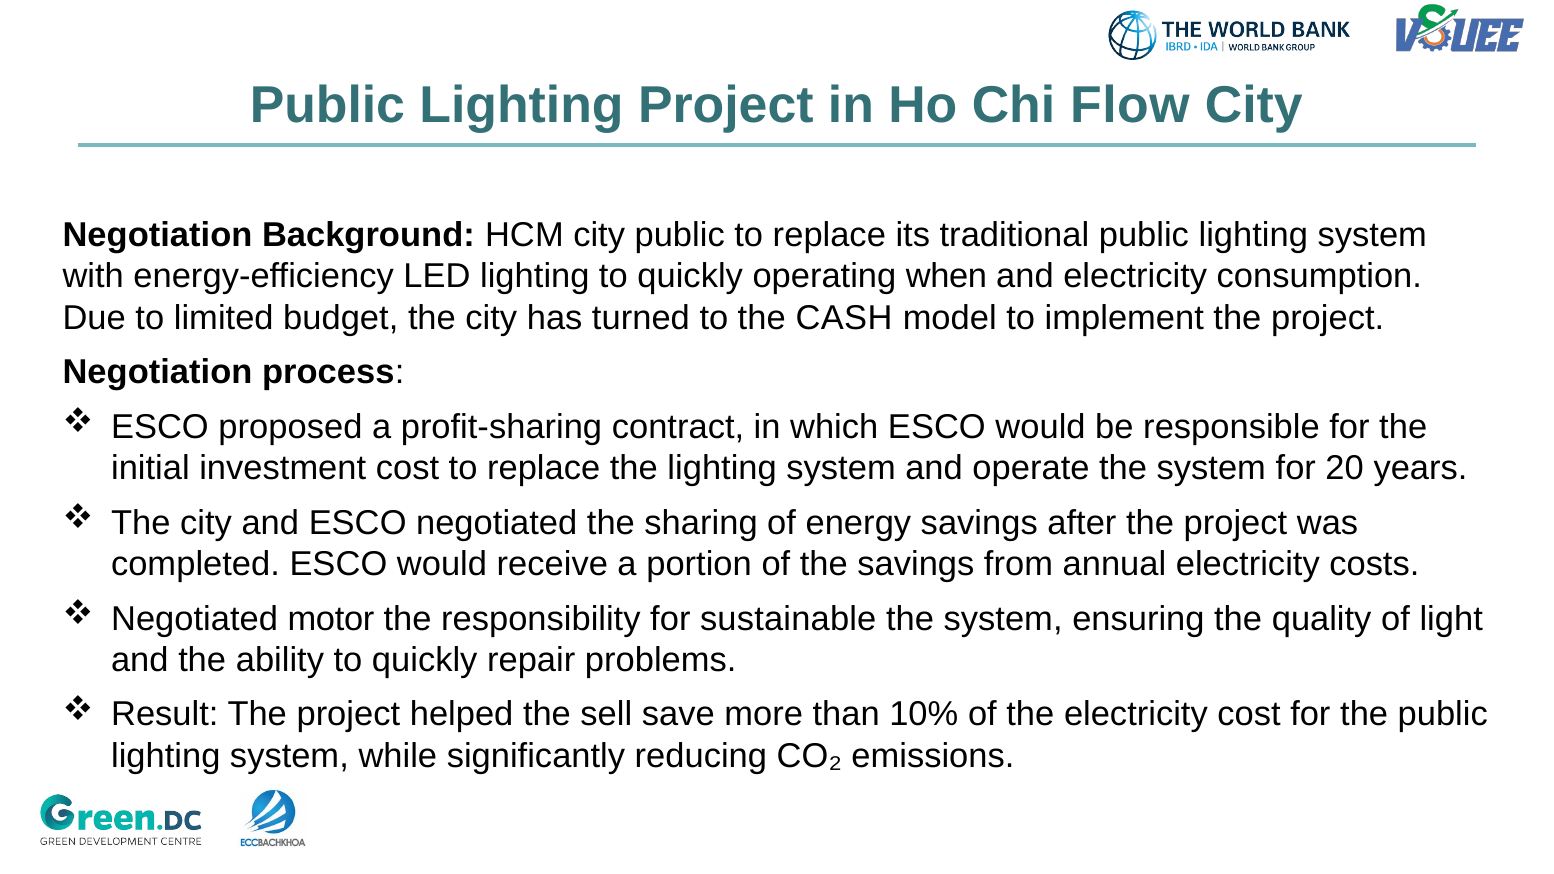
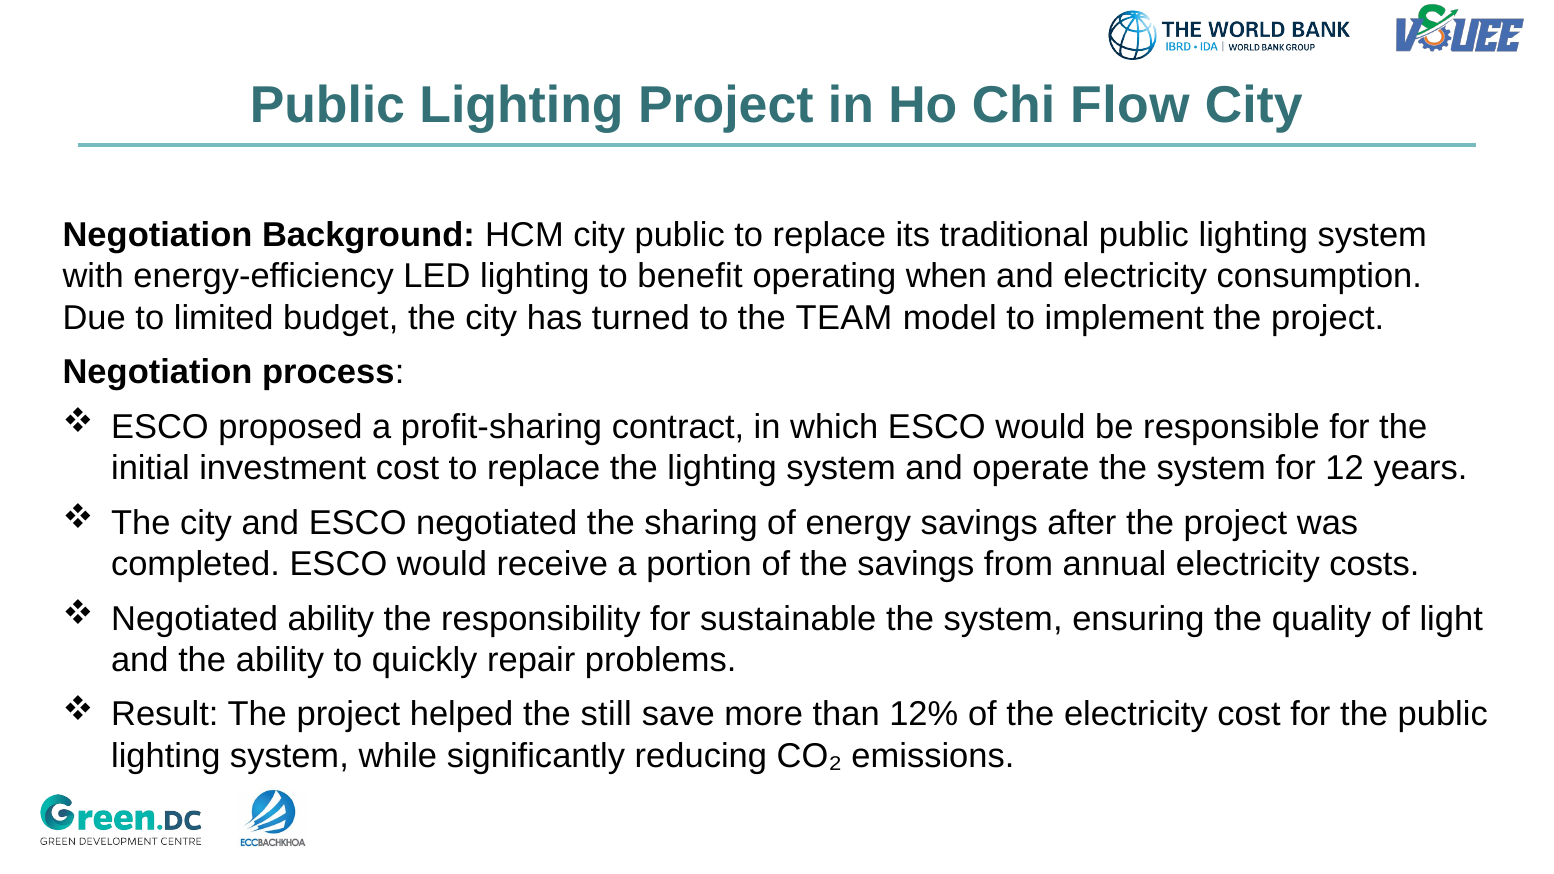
lighting to quickly: quickly -> benefit (690, 277)
CASH: CASH -> TEAM (844, 318)
20: 20 -> 12 (1345, 468)
Negotiated motor: motor -> ability (331, 619)
sell: sell -> still (606, 715)
10%: 10% -> 12% (924, 715)
